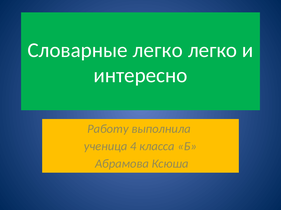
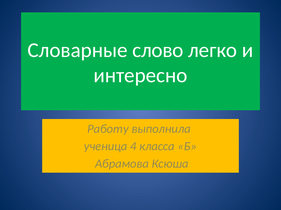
Словарные легко: легко -> слово (158, 50)
